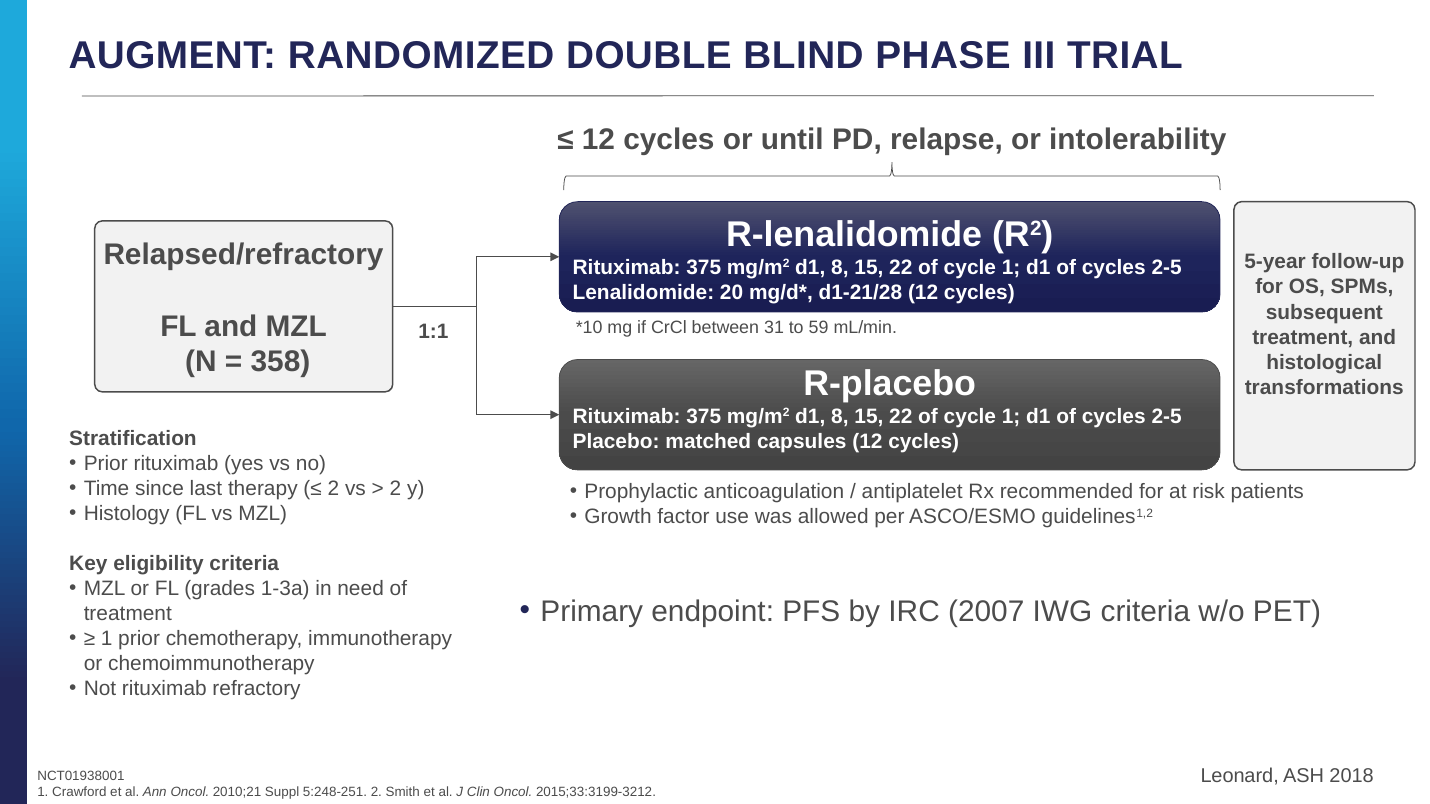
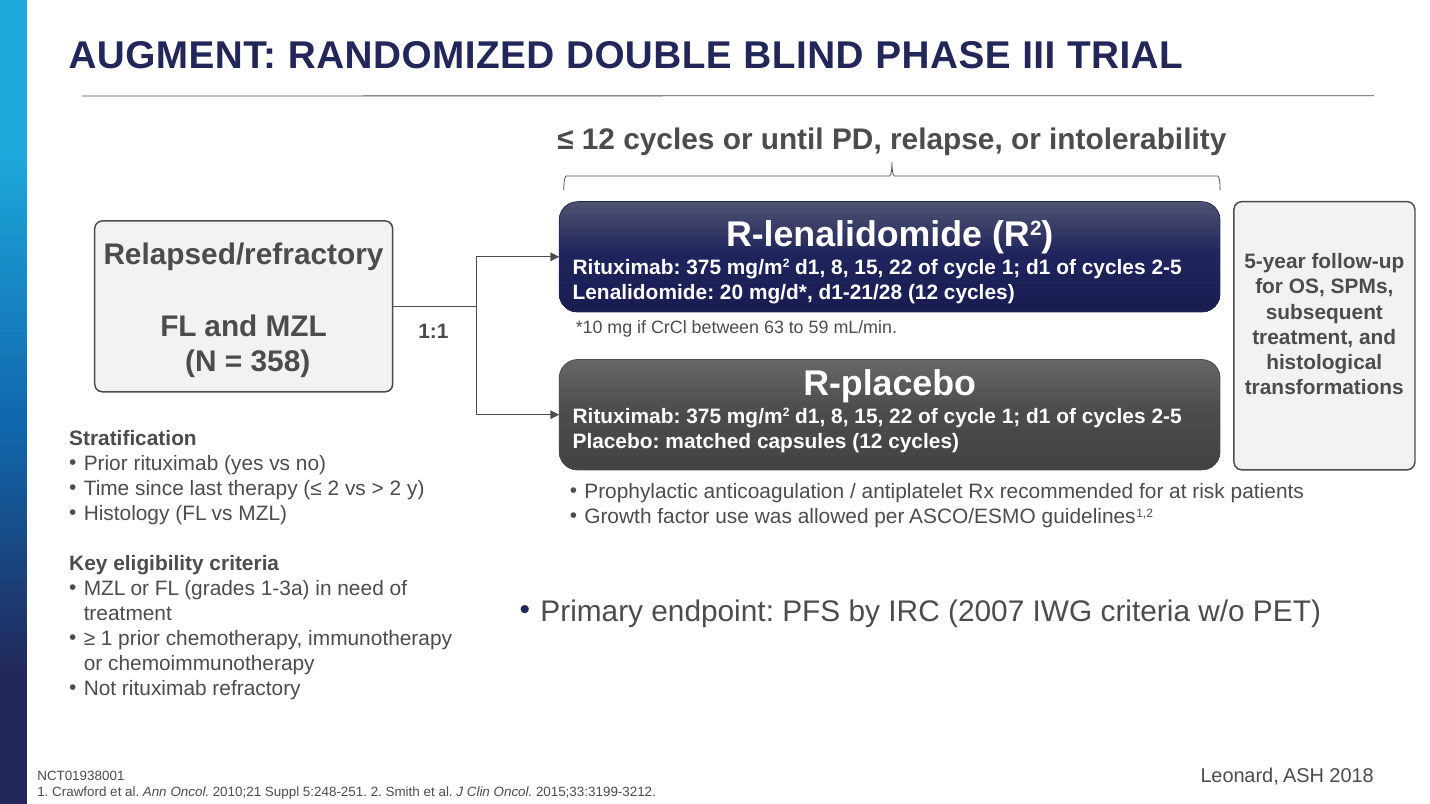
31: 31 -> 63 (774, 328)
